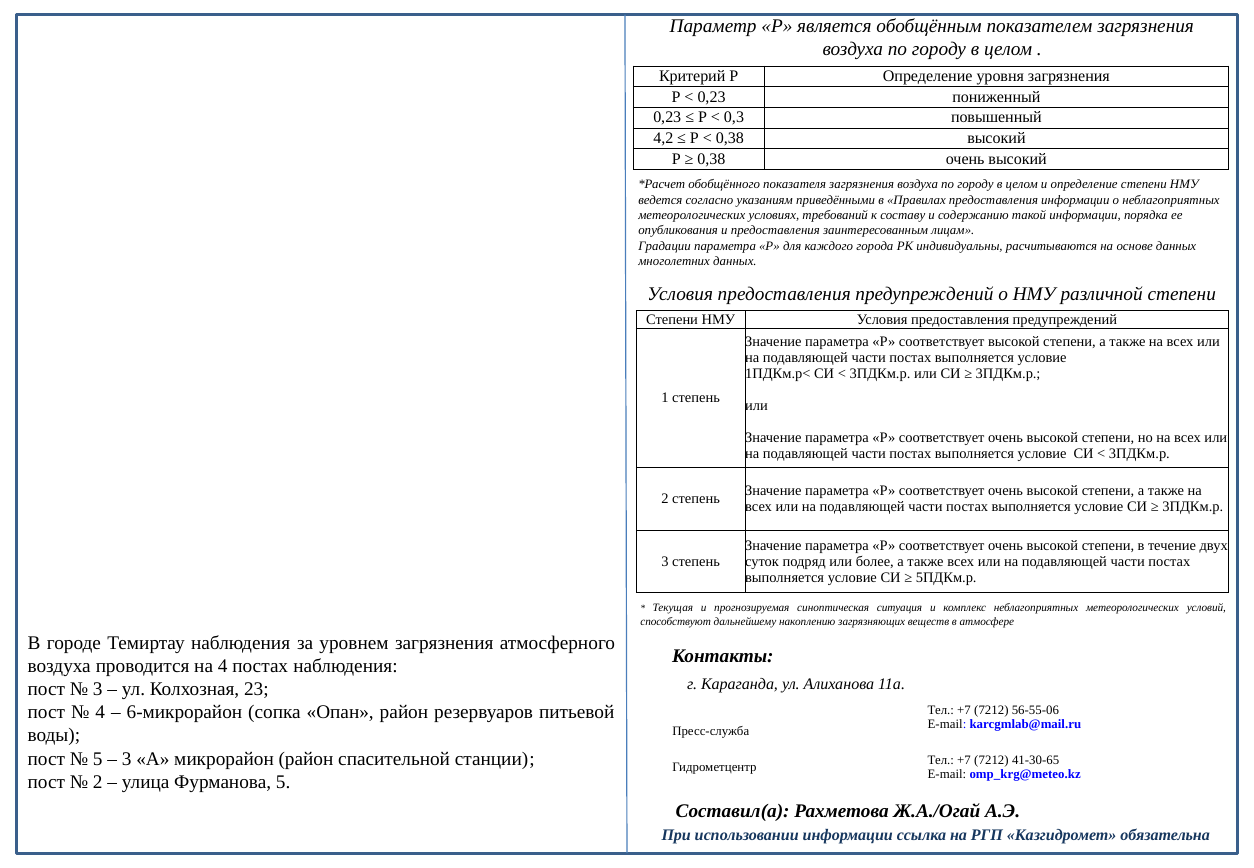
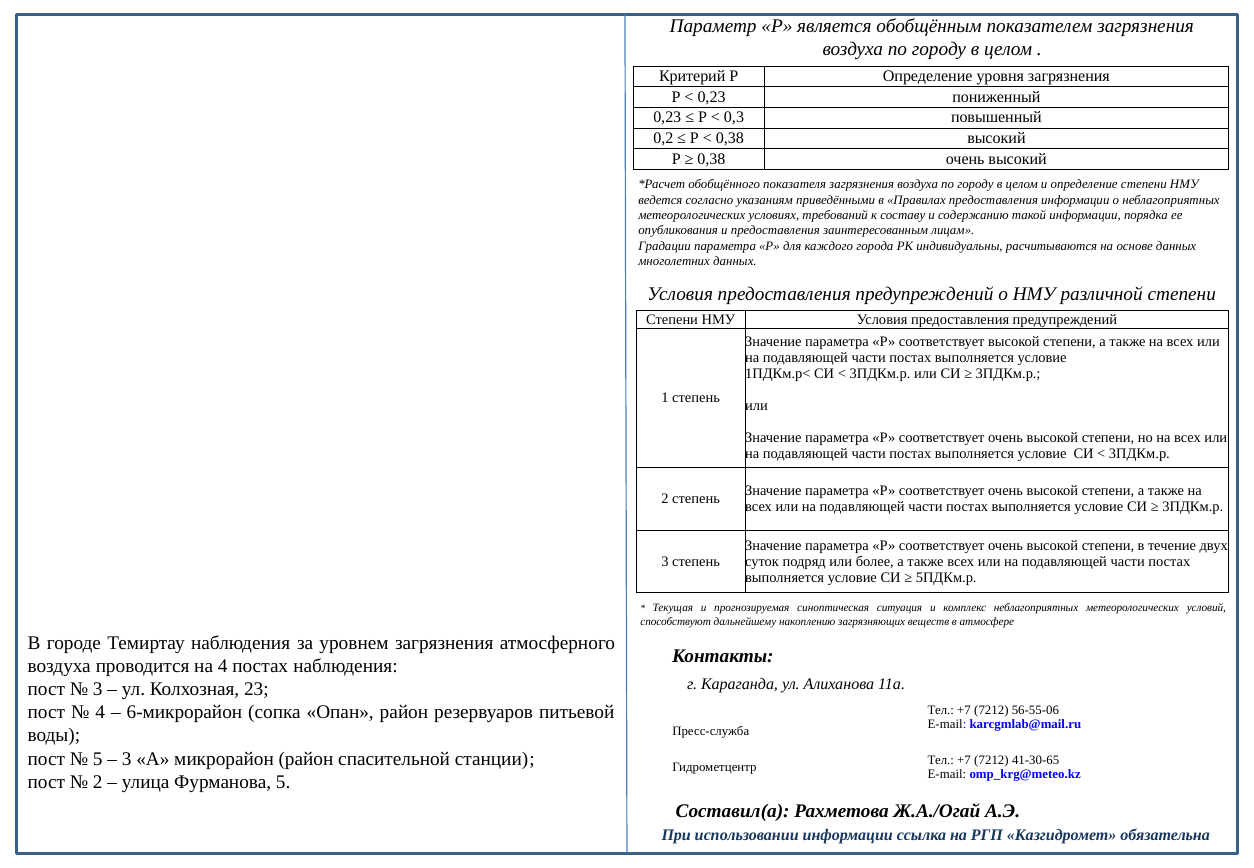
4,2: 4,2 -> 0,2 (663, 138)
